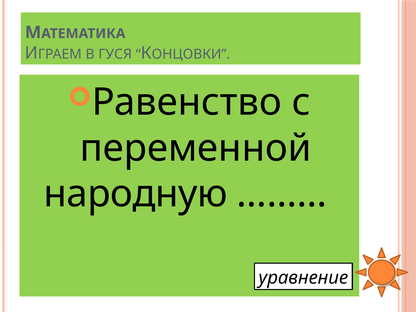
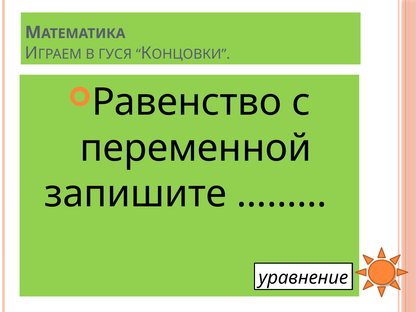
народную: народную -> запишите (135, 194)
